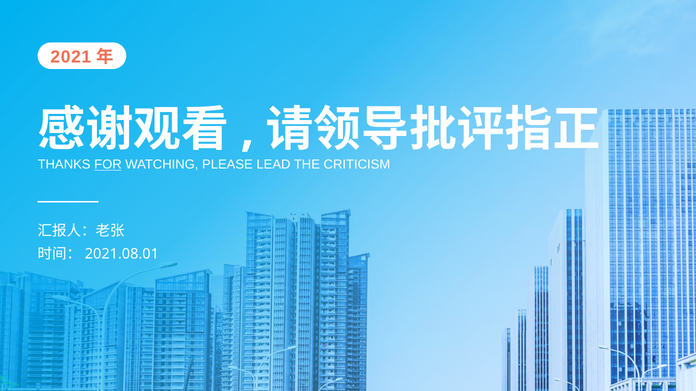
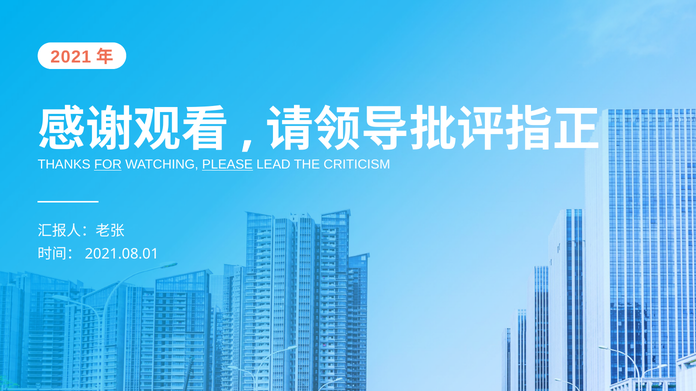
PLEASE underline: none -> present (227, 165)
